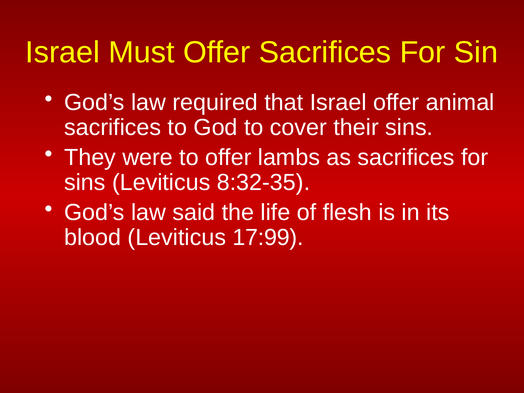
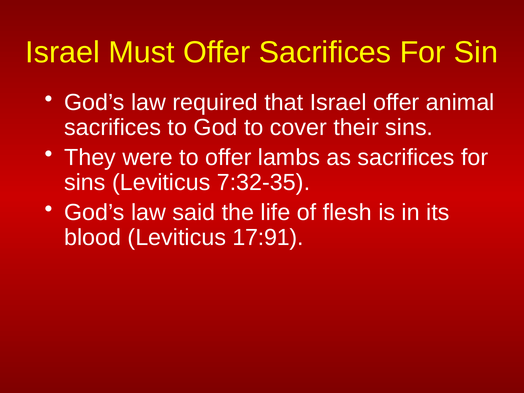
8:32-35: 8:32-35 -> 7:32-35 (263, 183)
17:99: 17:99 -> 17:91 (268, 238)
